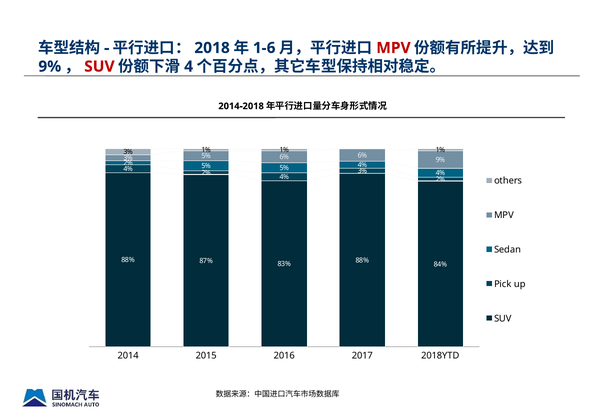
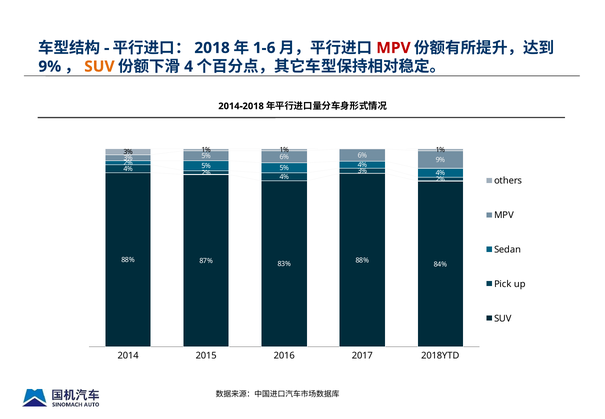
SUV colour: red -> orange (99, 66)
